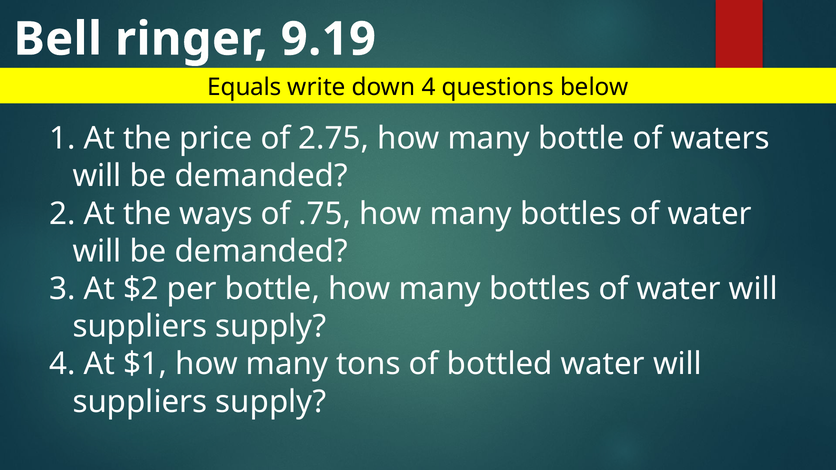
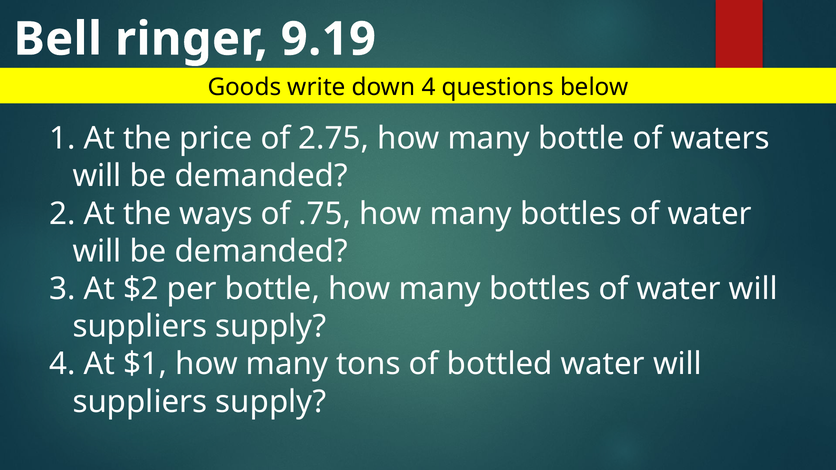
Equals: Equals -> Goods (244, 87)
